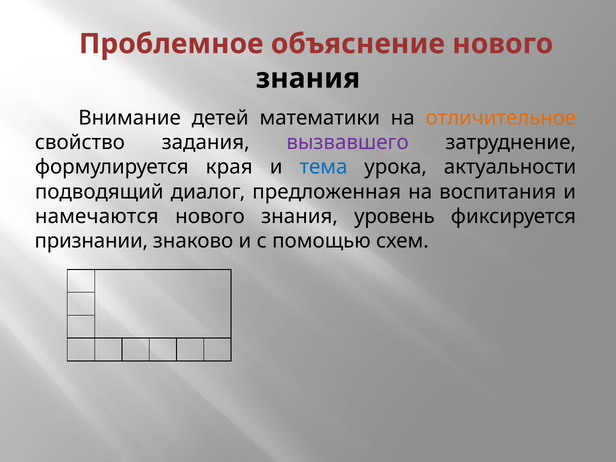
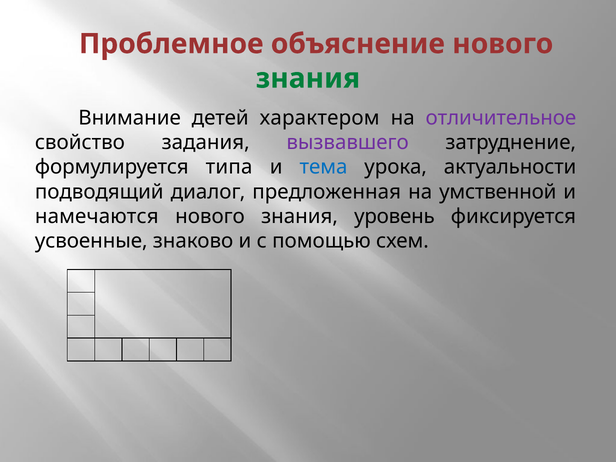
знания colour: black -> green (308, 78)
математики: математики -> характером (320, 118)
отличительное colour: orange -> purple (501, 118)
края: края -> типа (229, 167)
воспитания: воспитания -> умственной (498, 192)
признании: признании -> усвоенные (91, 241)
